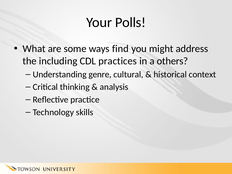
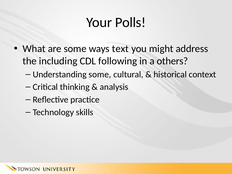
find: find -> text (120, 49)
practices: practices -> following (118, 61)
Understanding genre: genre -> some (100, 74)
